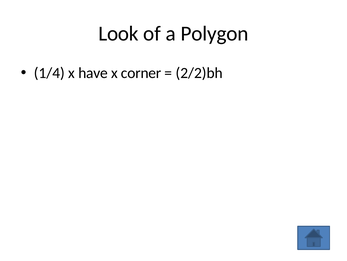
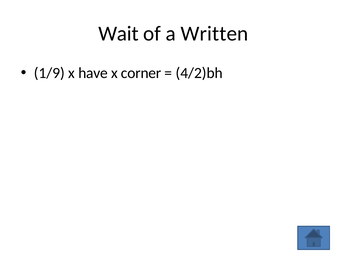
Look: Look -> Wait (118, 34)
Polygon: Polygon -> Written (214, 34)
1/4: 1/4 -> 1/9 (49, 73)
2/2)bh: 2/2)bh -> 4/2)bh (199, 73)
